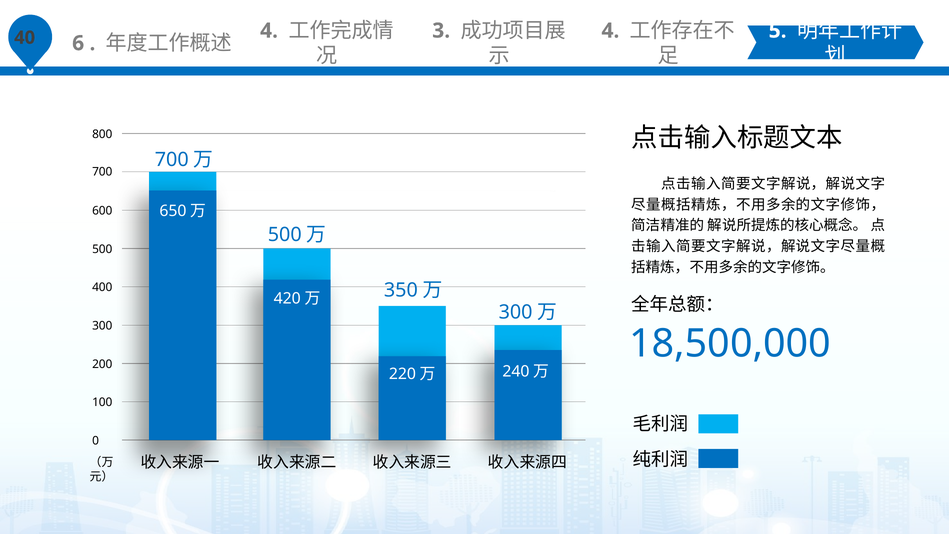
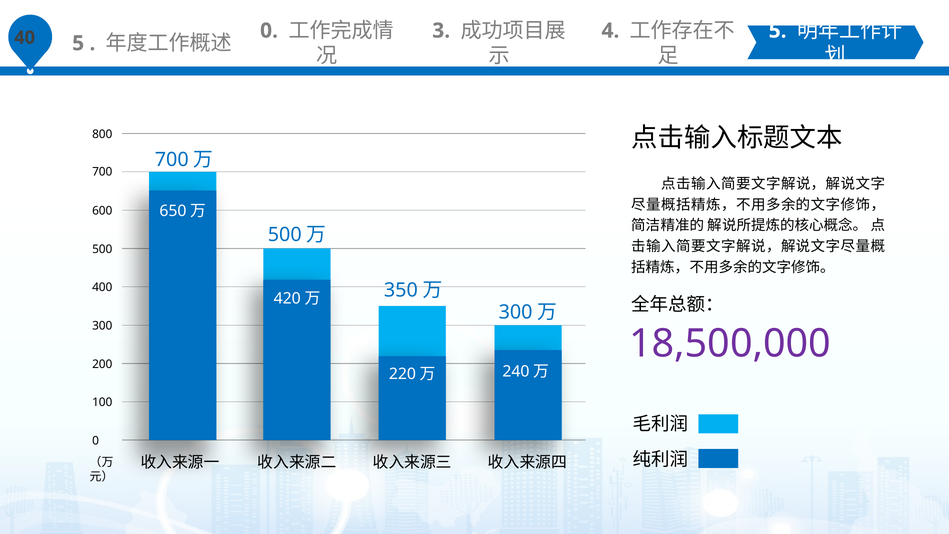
6: 6 -> 5 (78, 43)
4: 4 -> 0 (269, 31)
18,500,000 colour: blue -> purple (730, 343)
